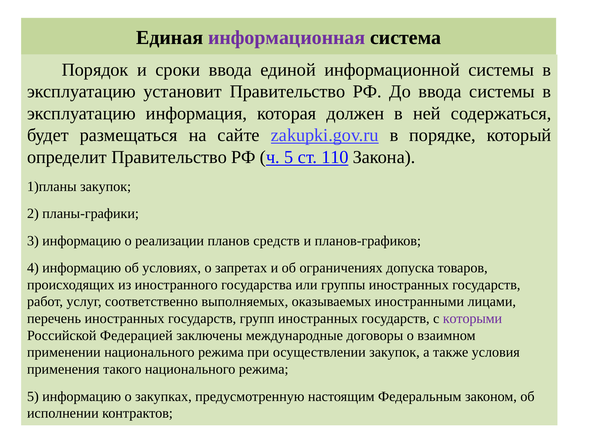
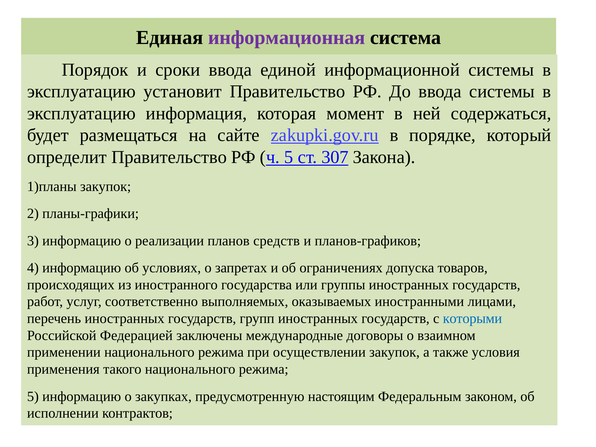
должен: должен -> момент (355, 113)
110: 110 -> 307 (335, 157)
которыми colour: purple -> blue (472, 319)
